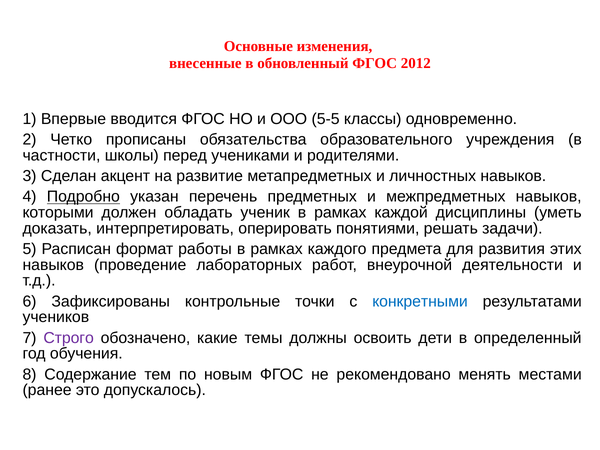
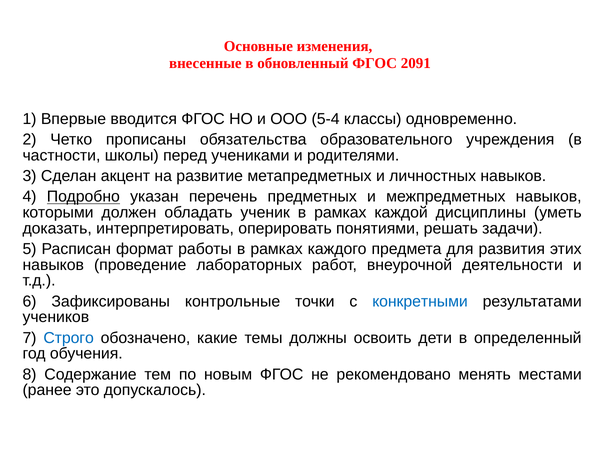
2012: 2012 -> 2091 (416, 63)
5-5: 5-5 -> 5-4 (326, 119)
Строго colour: purple -> blue (69, 338)
